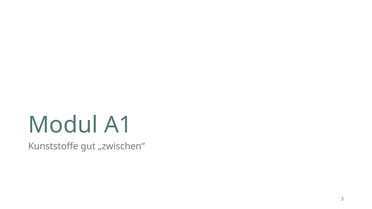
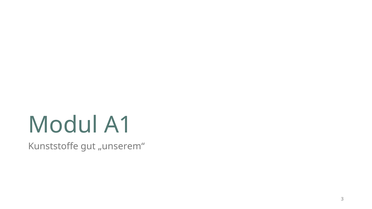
„zwischen“: „zwischen“ -> „unserem“ (121, 146)
